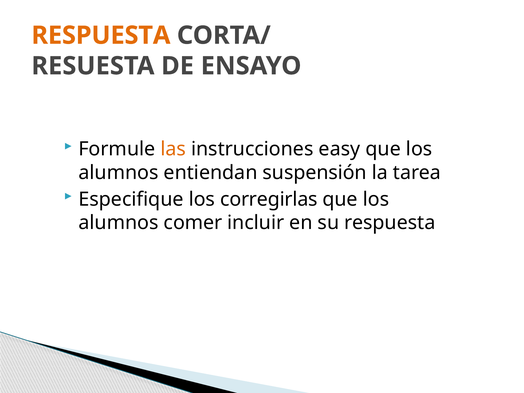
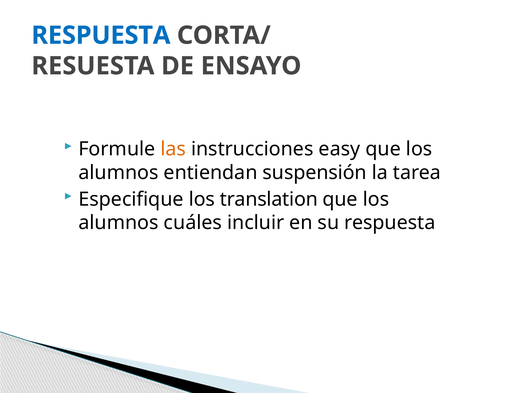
RESPUESTA colour: orange -> blue (101, 35)
corregirlas: corregirlas -> translation (269, 199)
comer: comer -> cuáles (193, 223)
